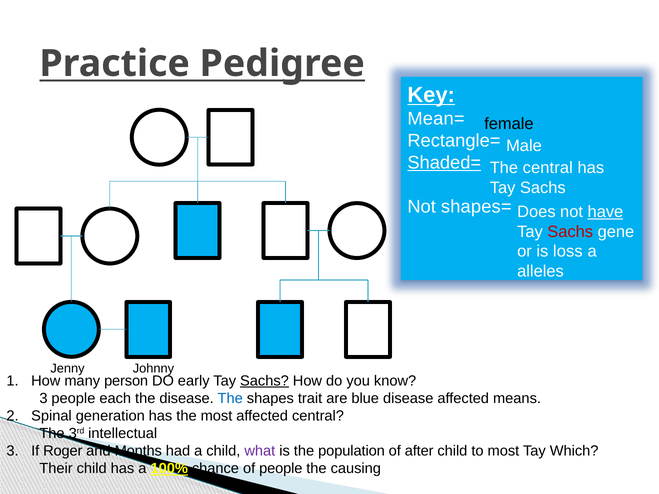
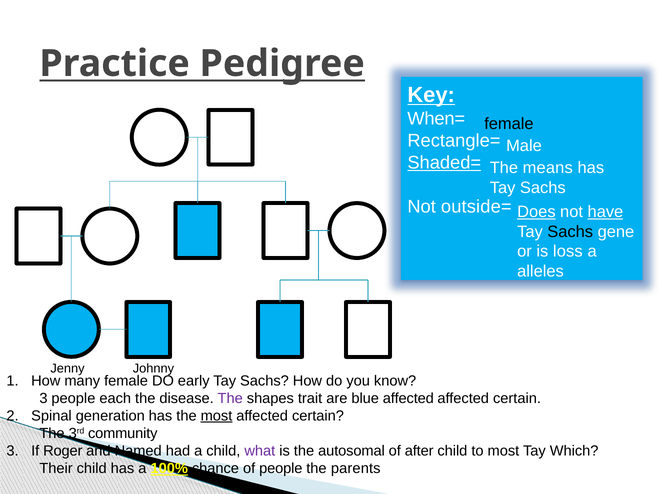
Mean=: Mean= -> When= (436, 119)
The central: central -> means (548, 168)
shapes=: shapes= -> outside= (476, 207)
Does underline: none -> present (536, 212)
Sachs colour: red -> black (570, 232)
many person: person -> female (126, 381)
Sachs underline: present -> none (264, 381)
The colour: blue -> purple (230, 399)
blue disease: disease -> affected (408, 399)
means: means -> certain (517, 399)
most underline: none -> present (217, 416)
central: central -> certain (318, 416)
intellectual: intellectual -> community (123, 434)
Months: Months -> Named (138, 451)
population: population -> autosomal (352, 451)
causing: causing -> parents (356, 469)
